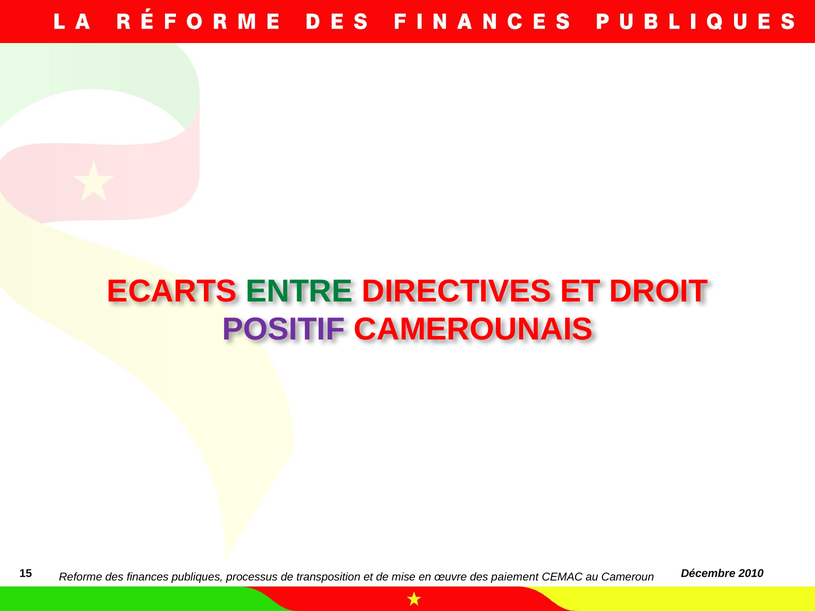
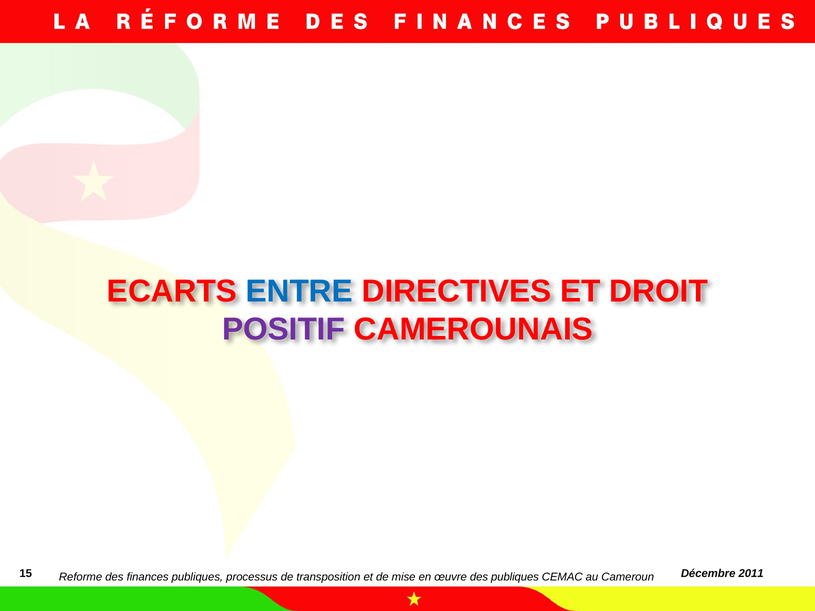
ENTRE colour: green -> blue (299, 291)
2010: 2010 -> 2011 (751, 574)
des paiement: paiement -> publiques (515, 577)
